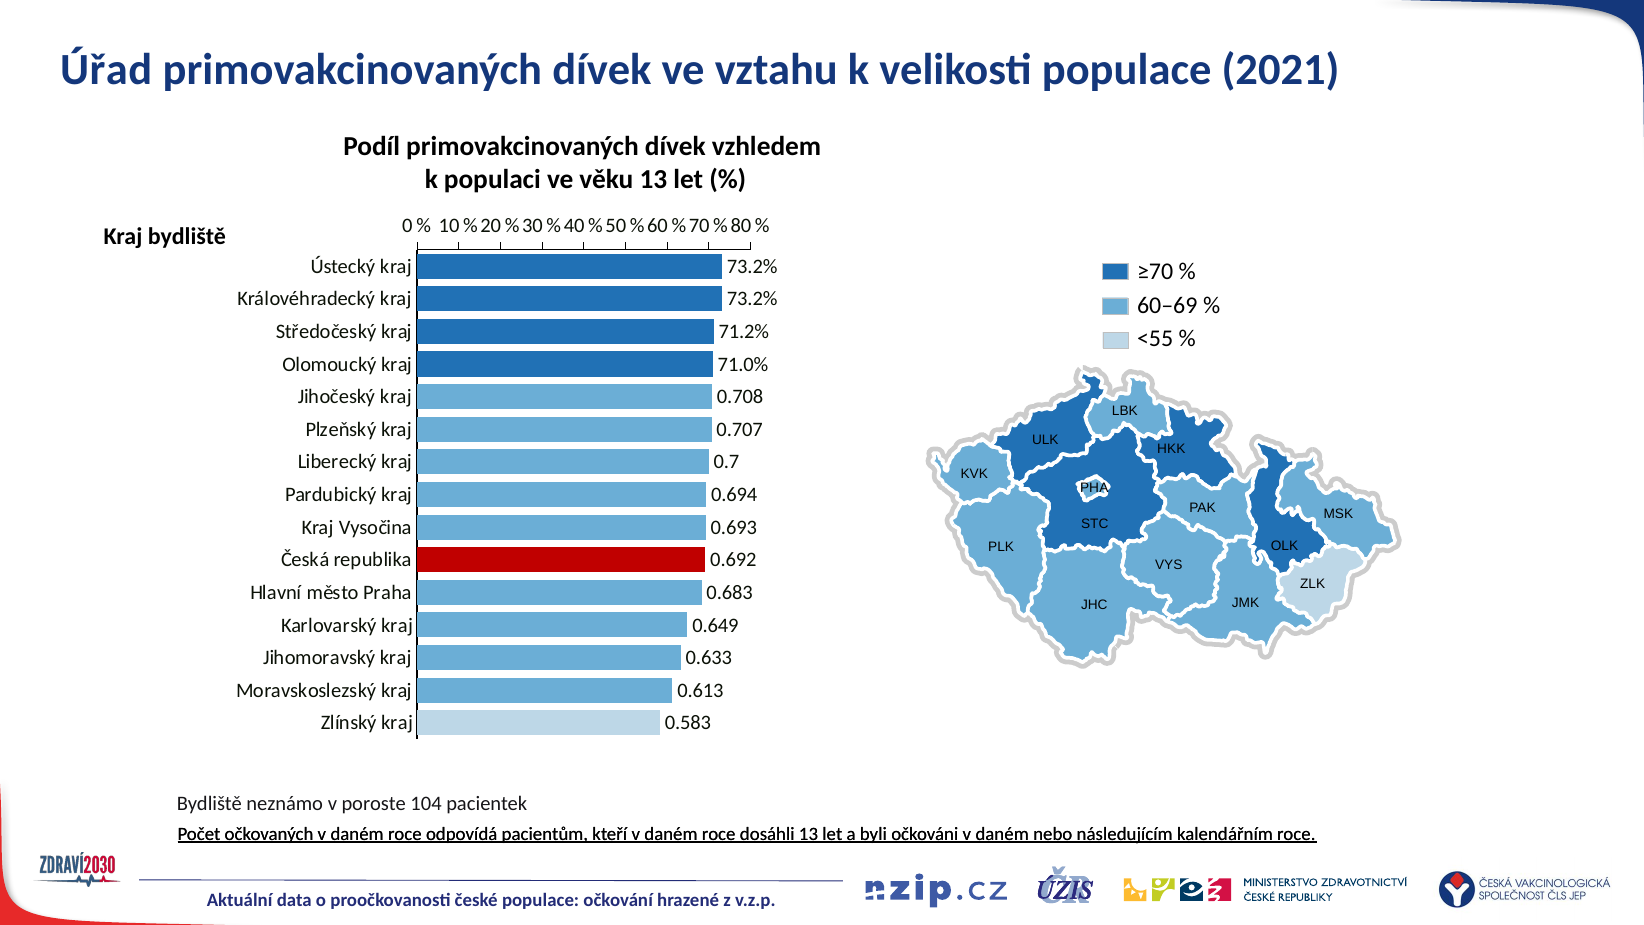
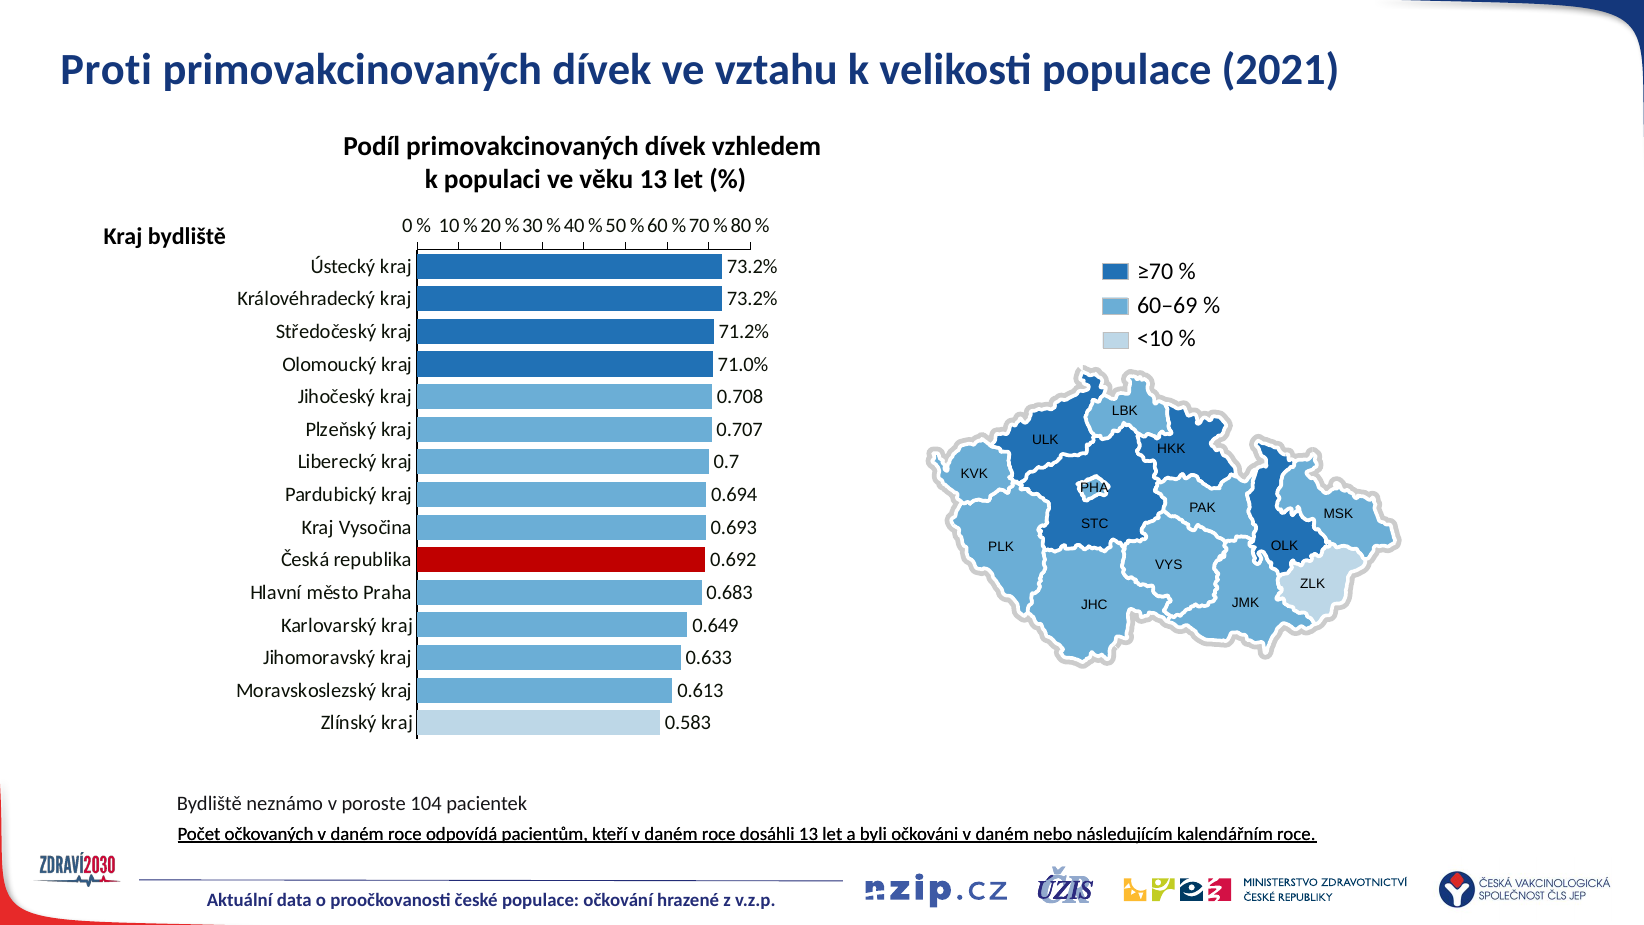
Úřad: Úřad -> Proti (106, 70)
<55: <55 -> <10 (1155, 339)
